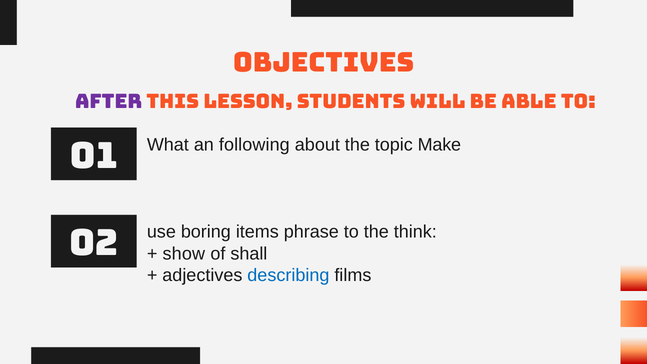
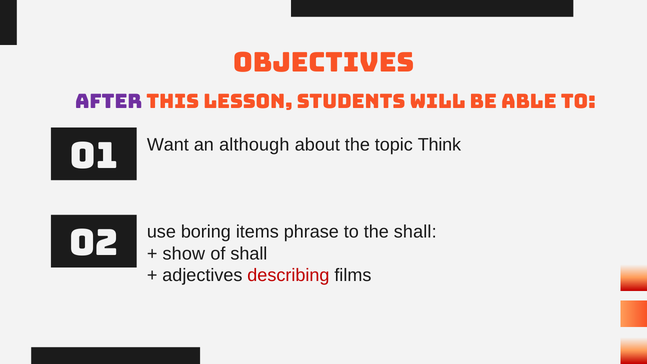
What: What -> Want (168, 145)
following: following -> although (254, 145)
Make: Make -> Think (439, 145)
the think: think -> shall (415, 232)
describing colour: blue -> red (288, 275)
